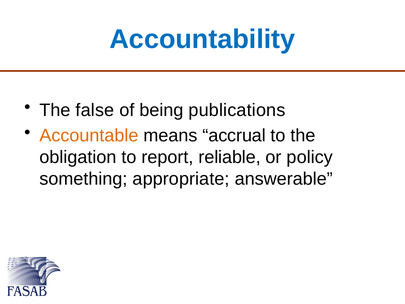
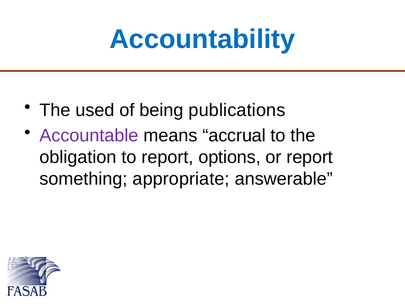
false: false -> used (95, 110)
Accountable colour: orange -> purple (89, 135)
reliable: reliable -> options (230, 157)
or policy: policy -> report (310, 157)
